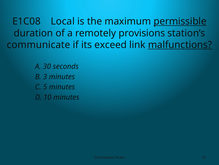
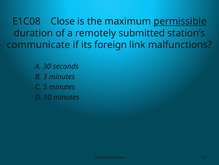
Local: Local -> Close (63, 21)
provisions: provisions -> submitted (142, 33)
exceed: exceed -> foreign (111, 45)
malfunctions underline: present -> none (180, 45)
